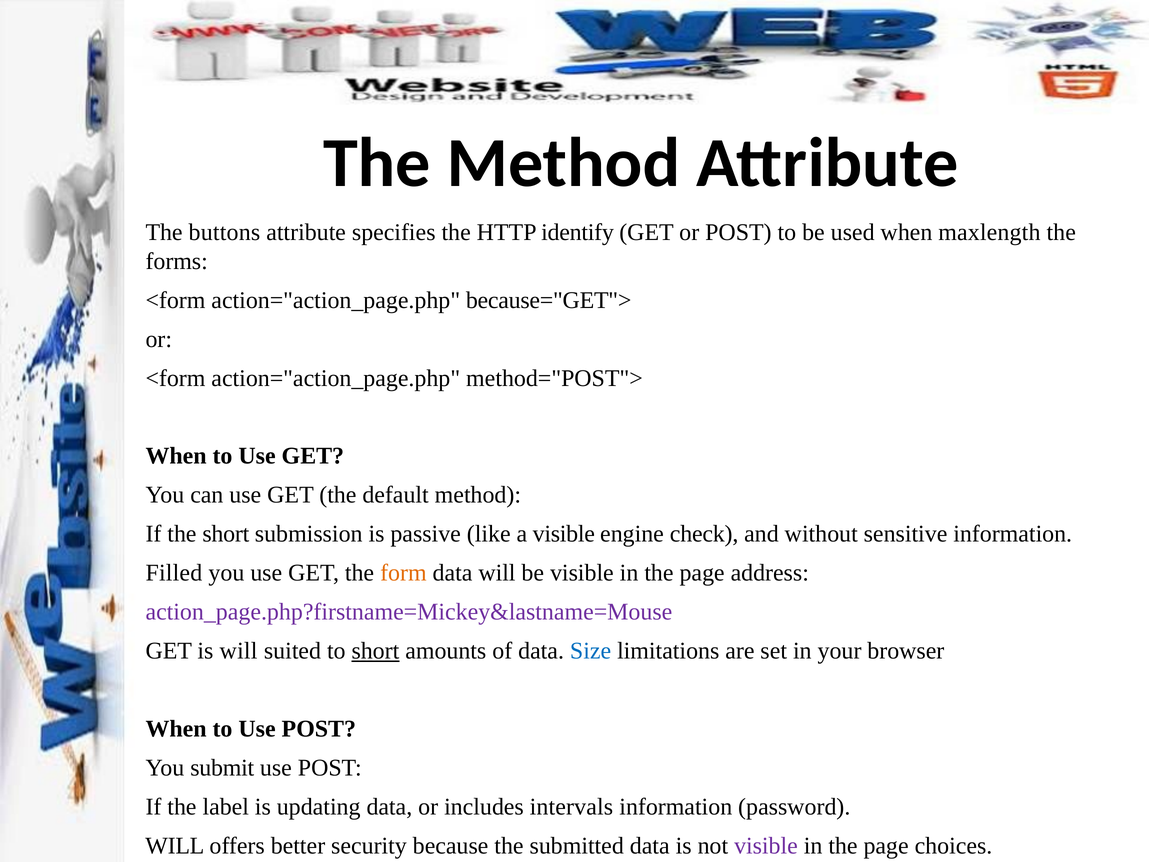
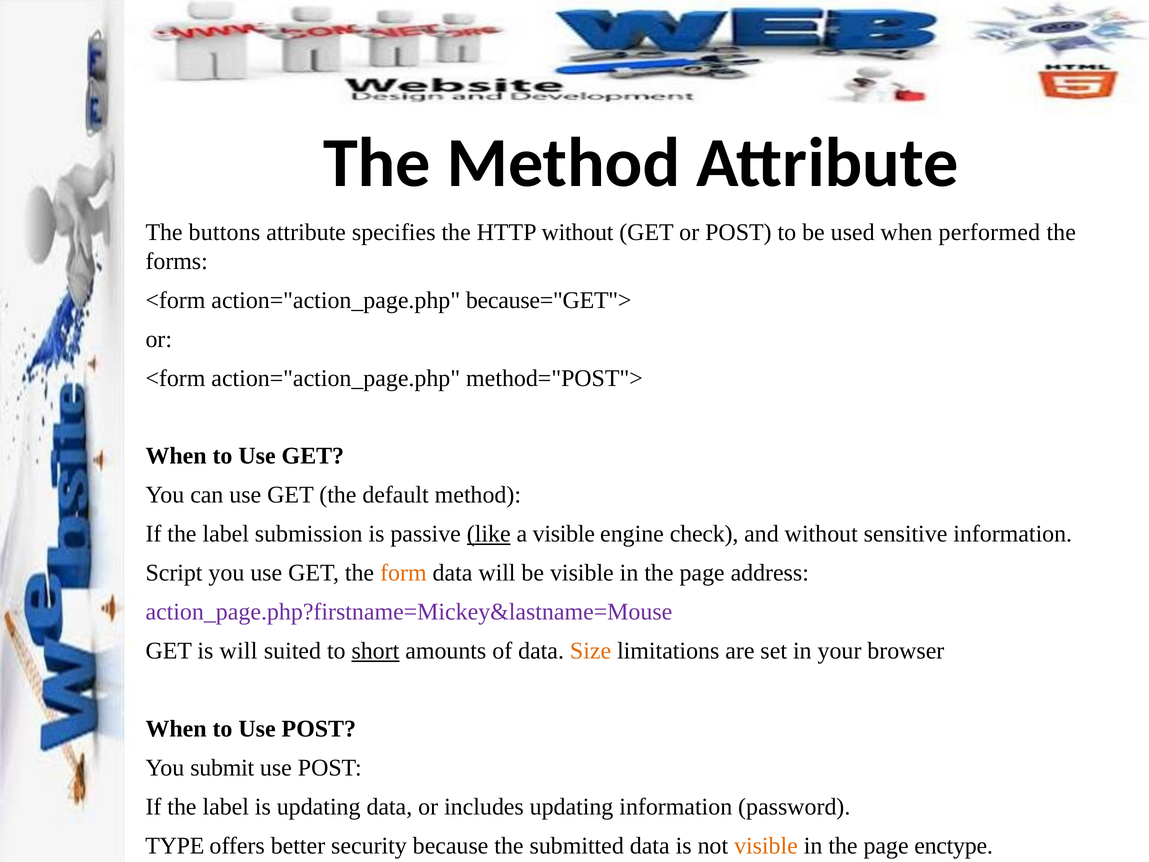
HTTP identify: identify -> without (578, 232)
maxlength: maxlength -> performed (989, 232)
short: short -> label (226, 534)
like underline: none -> present (489, 534)
Filled: Filled -> Script (174, 573)
Size colour: blue -> orange (591, 651)
includes intervals: intervals -> updating (571, 806)
WILL: WILL -> TYPE (175, 845)
visible colour: purple -> orange (766, 845)
choices: choices -> enctype (954, 845)
